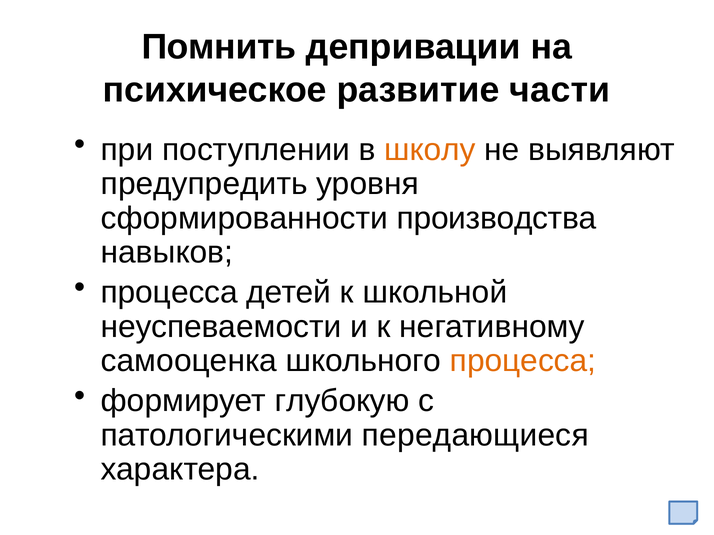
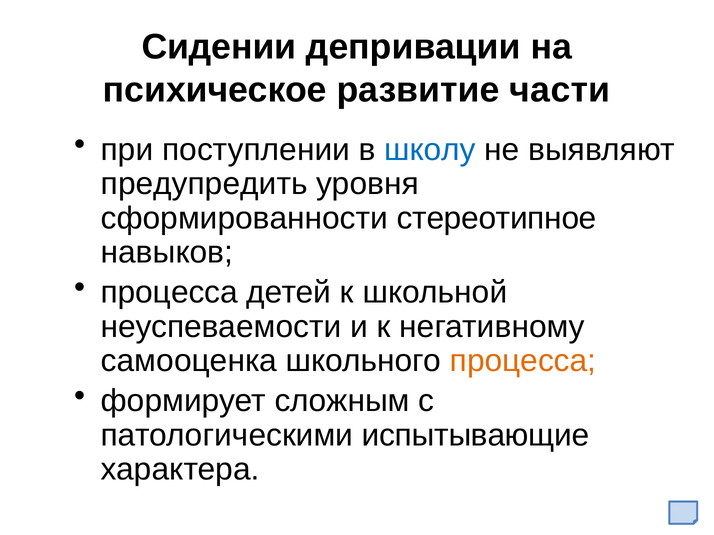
Помнить: Помнить -> Сидении (219, 47)
школу colour: orange -> blue (430, 150)
производства: производства -> стереотипное (497, 218)
глубокую: глубокую -> сложным (342, 401)
передающиеся: передающиеся -> испытывающие (476, 436)
